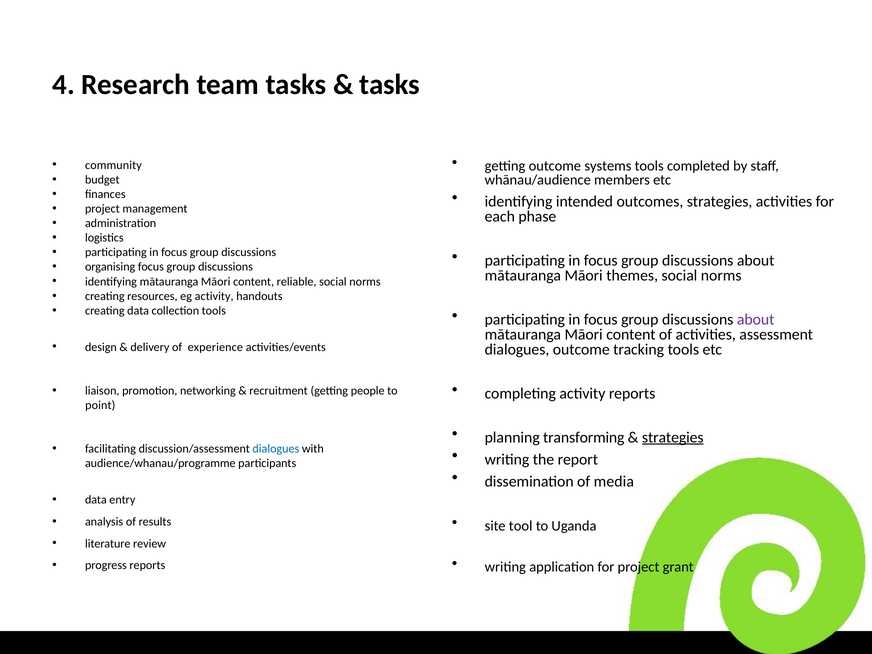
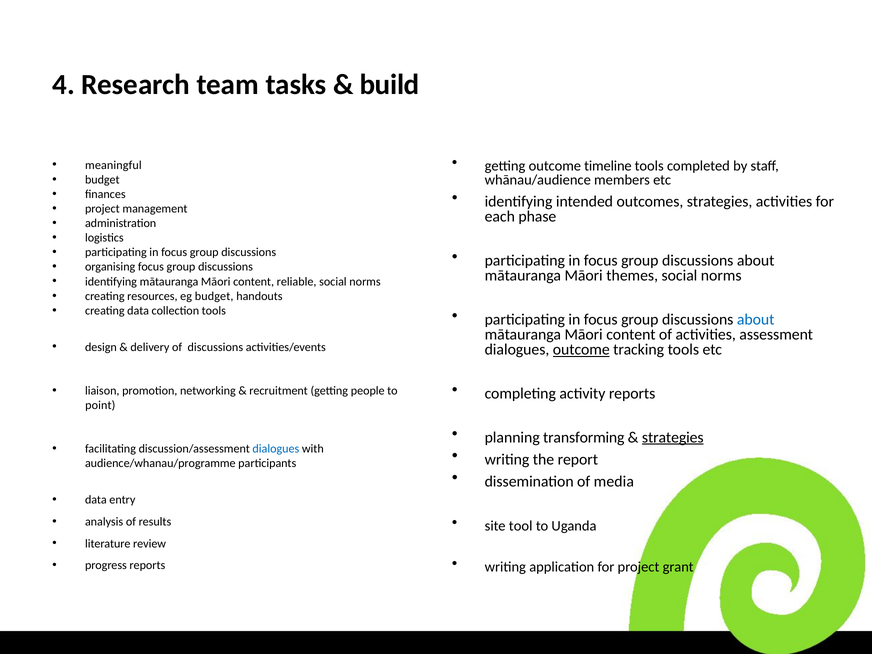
tasks: tasks -> build (390, 85)
systems: systems -> timeline (608, 166)
community: community -> meaningful (113, 165)
eg activity: activity -> budget (214, 296)
about colour: purple -> blue (756, 319)
of experience: experience -> discussions (215, 347)
outcome underline: none -> present (581, 350)
